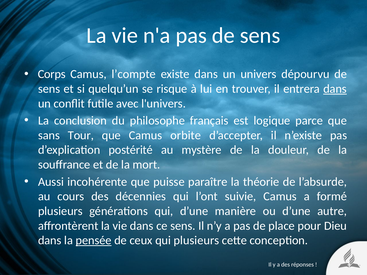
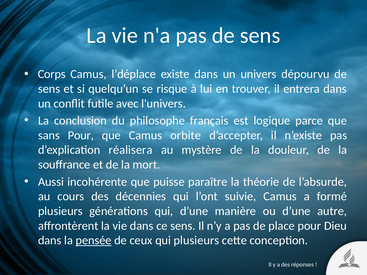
l’compte: l’compte -> l’déplace (134, 74)
dans underline: present -> none (335, 89)
sans Tour: Tour -> Pour (81, 135)
postérité: postérité -> réalisera (131, 150)
